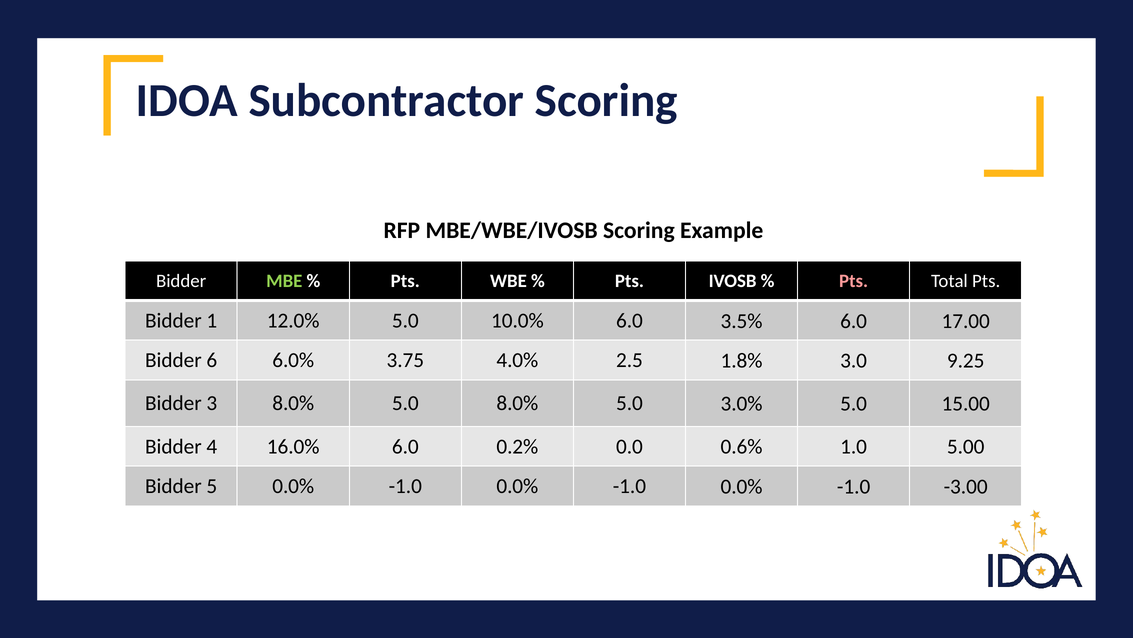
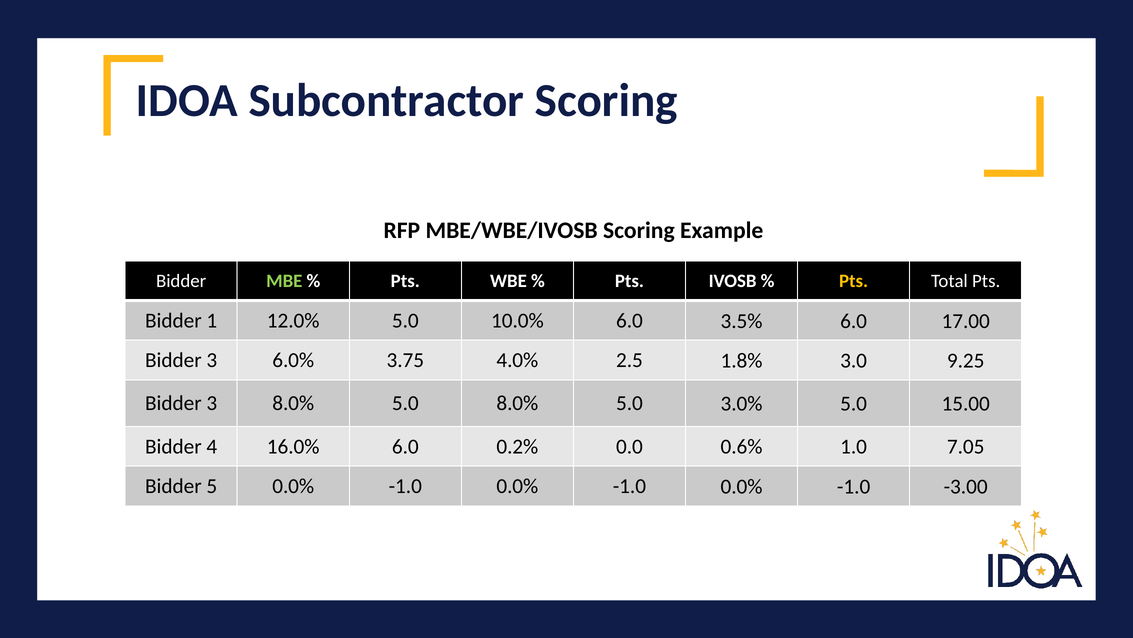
Pts colour: pink -> yellow (854, 281)
6: 6 -> 3 (212, 360)
5.00: 5.00 -> 7.05 (966, 446)
